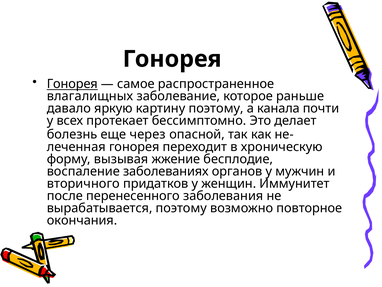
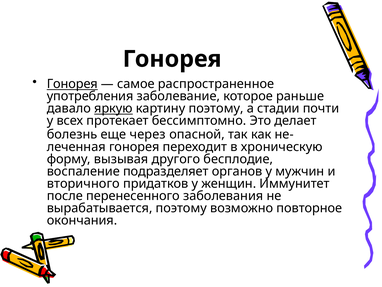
влагалищных: влагалищных -> употребления (90, 96)
яркую underline: none -> present (113, 108)
канала: канала -> стадии (278, 108)
жжение: жжение -> другого (176, 159)
заболеваниях: заболеваниях -> подразделяет (166, 171)
